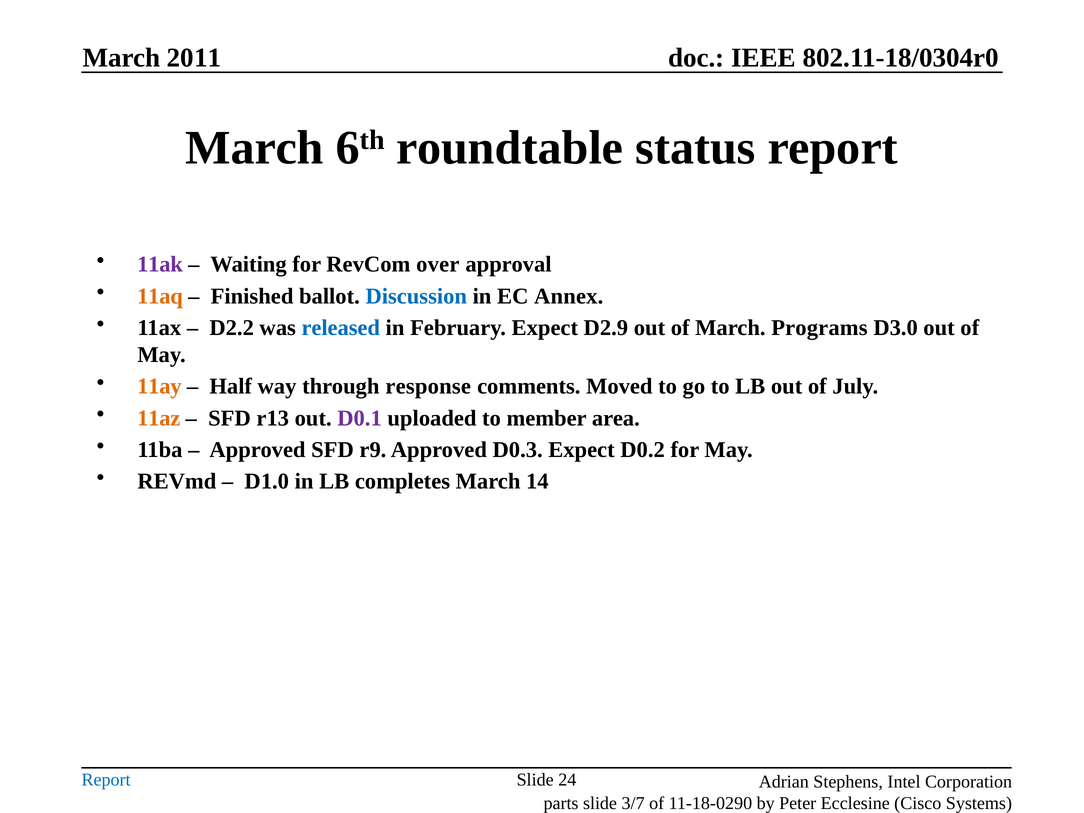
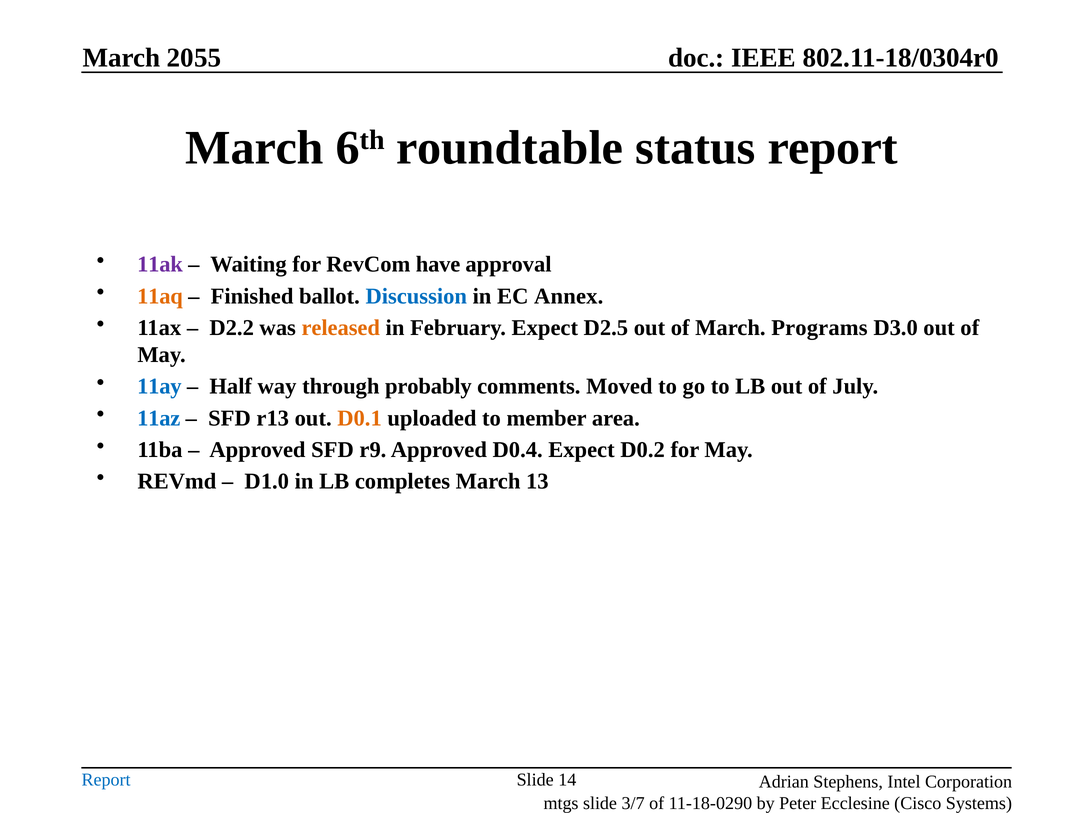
2011: 2011 -> 2055 (194, 58)
over: over -> have (438, 264)
released colour: blue -> orange (341, 328)
D2.9: D2.9 -> D2.5 (606, 328)
11ay colour: orange -> blue (159, 386)
response: response -> probably (428, 386)
11az colour: orange -> blue (159, 418)
D0.1 colour: purple -> orange (360, 418)
D0.3: D0.3 -> D0.4 (518, 450)
14: 14 -> 13 (537, 481)
24: 24 -> 14 (567, 780)
parts: parts -> mtgs (561, 803)
